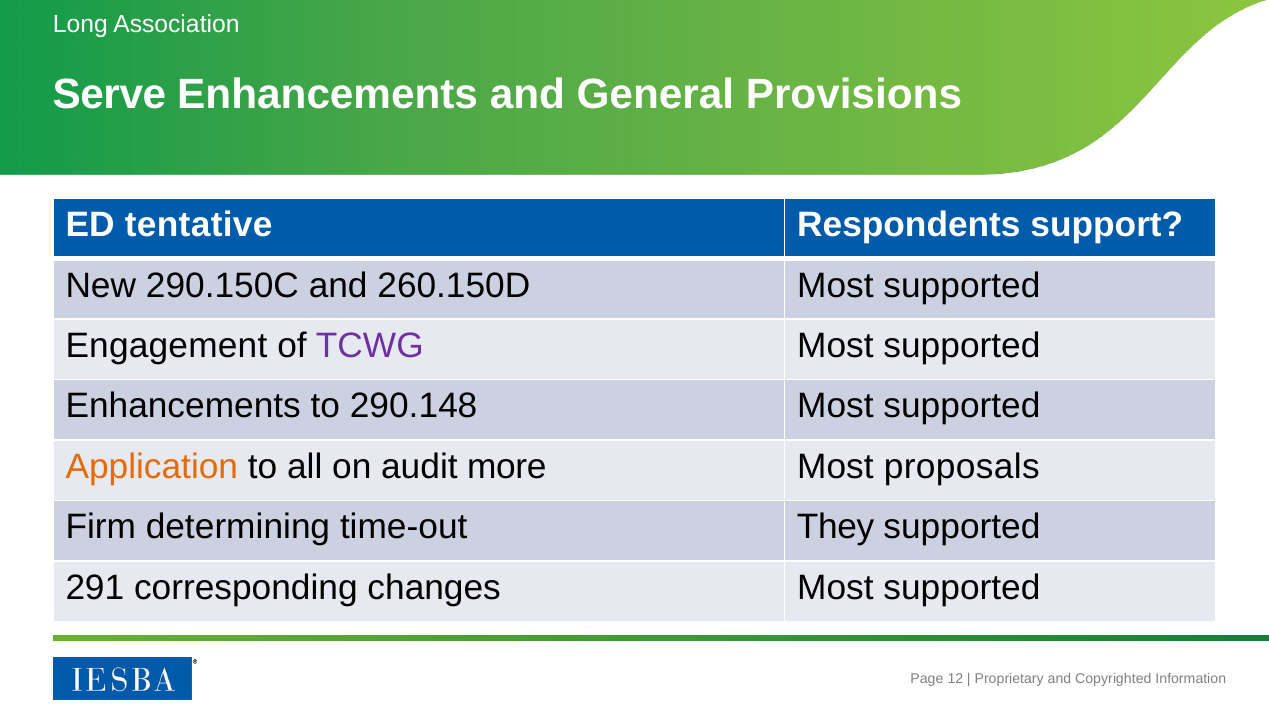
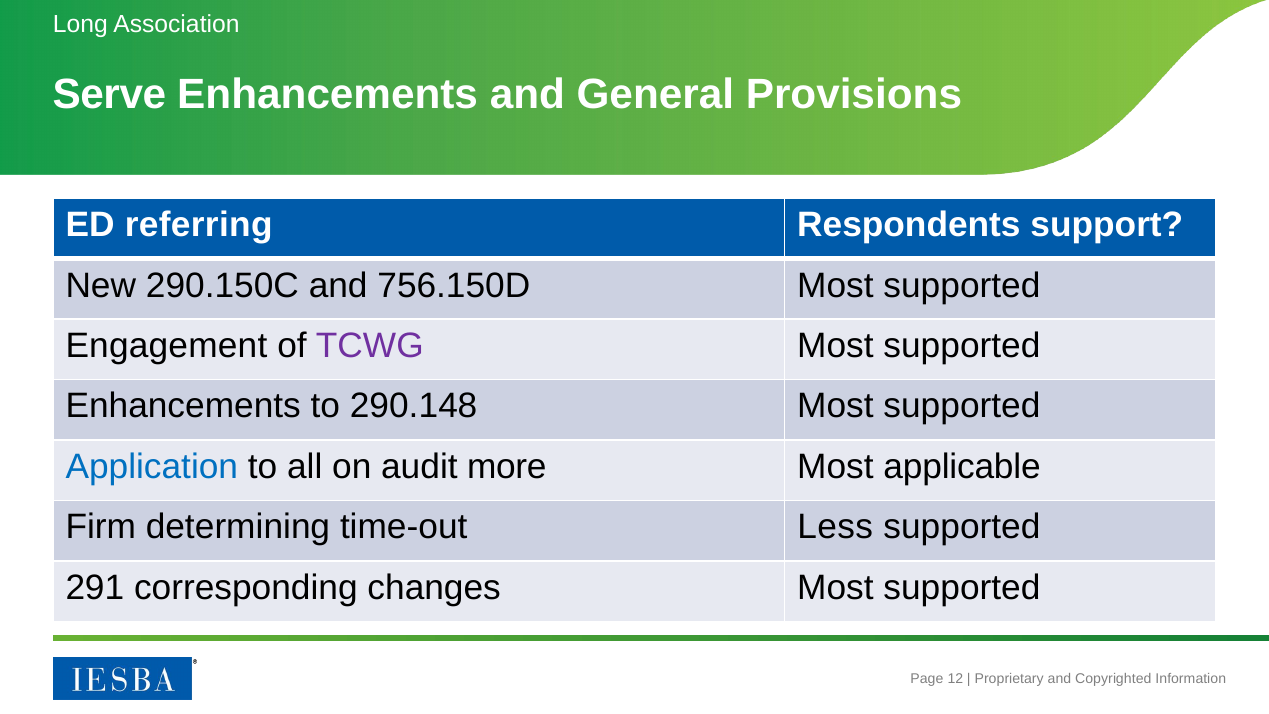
tentative: tentative -> referring (199, 225)
260.150D: 260.150D -> 756.150D (454, 285)
Application colour: orange -> blue (152, 467)
proposals: proposals -> applicable (962, 467)
They: They -> Less (835, 527)
